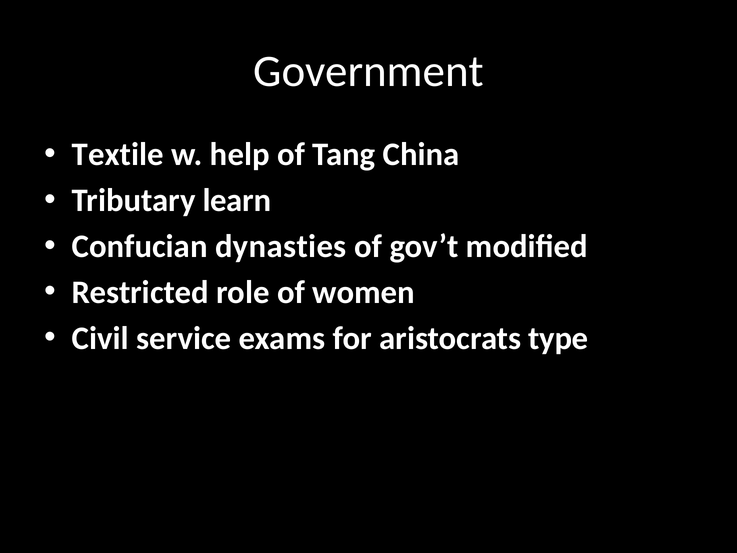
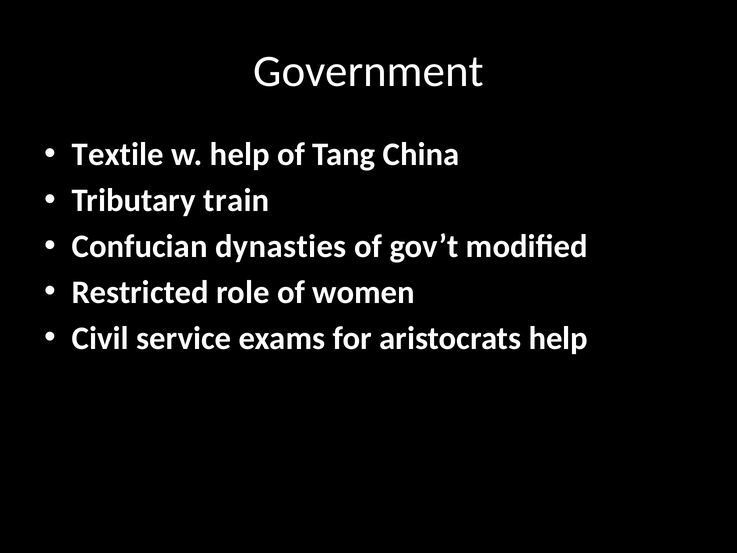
learn: learn -> train (236, 200)
aristocrats type: type -> help (558, 338)
